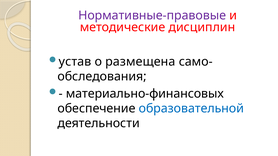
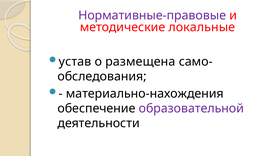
дисциплин: дисциплин -> локальные (202, 27)
материально-финансовых: материально-финансовых -> материально-нахождения (145, 94)
образовательной colour: blue -> purple (191, 109)
